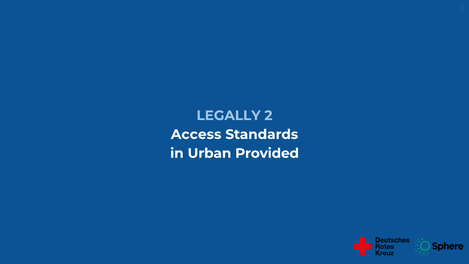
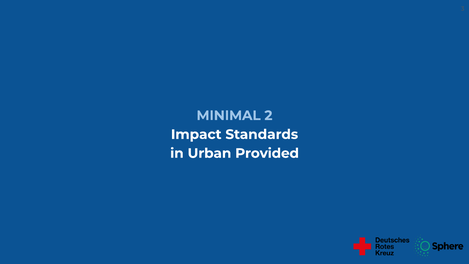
LEGALLY: LEGALLY -> MINIMAL (229, 115)
Access: Access -> Impact (196, 134)
